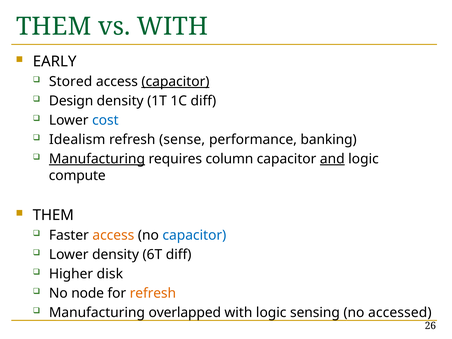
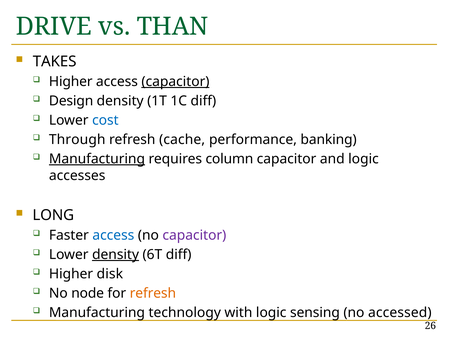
THEM: THEM -> DRIVE (54, 27)
vs WITH: WITH -> THAN (173, 27)
EARLY: EARLY -> TAKES (55, 62)
Stored: Stored -> Higher (71, 82)
Idealism: Idealism -> Through (77, 140)
sense: sense -> cache (182, 140)
and underline: present -> none (332, 159)
compute: compute -> accesses (77, 175)
THEM: THEM -> LONG (53, 215)
access colour: orange -> blue (113, 235)
capacitor colour: blue -> purple (194, 235)
density underline: none -> present (116, 255)
overlapped: overlapped -> technology (185, 313)
